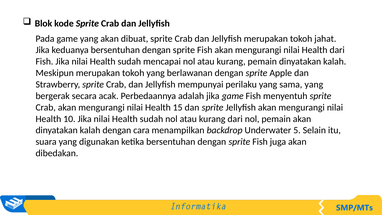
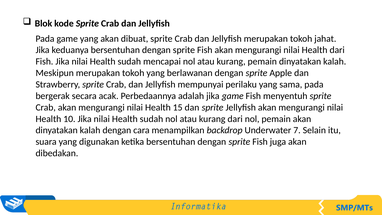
sama yang: yang -> pada (314, 84)
5: 5 -> 7 (297, 130)
